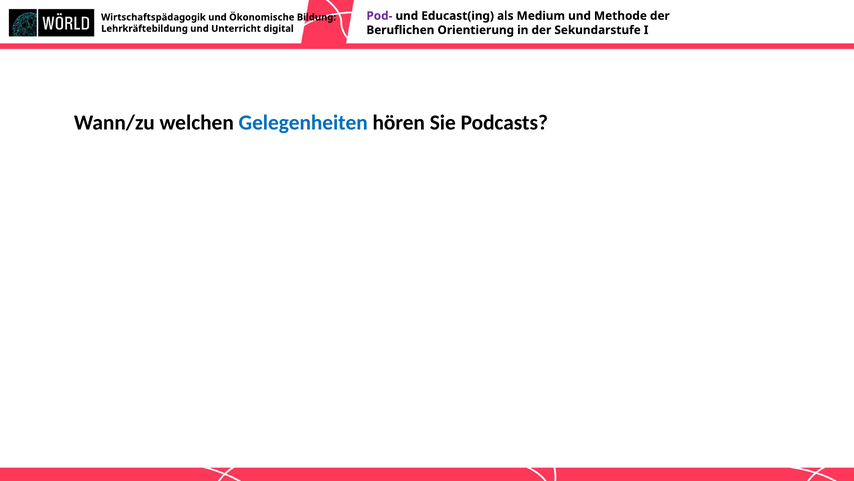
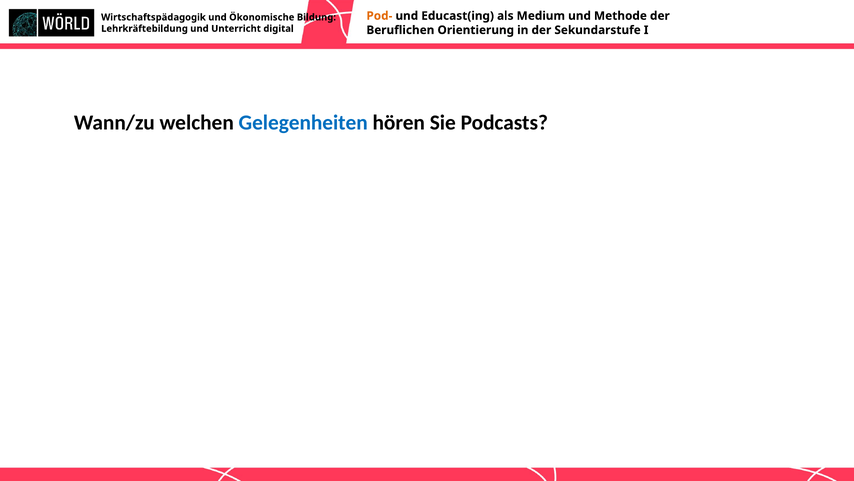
Pod- colour: purple -> orange (379, 16)
